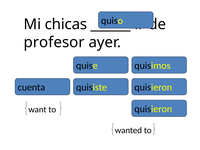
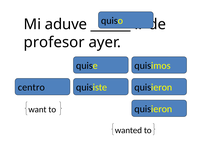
chicas: chicas -> aduve (66, 24)
cuenta: cuenta -> centro (31, 87)
